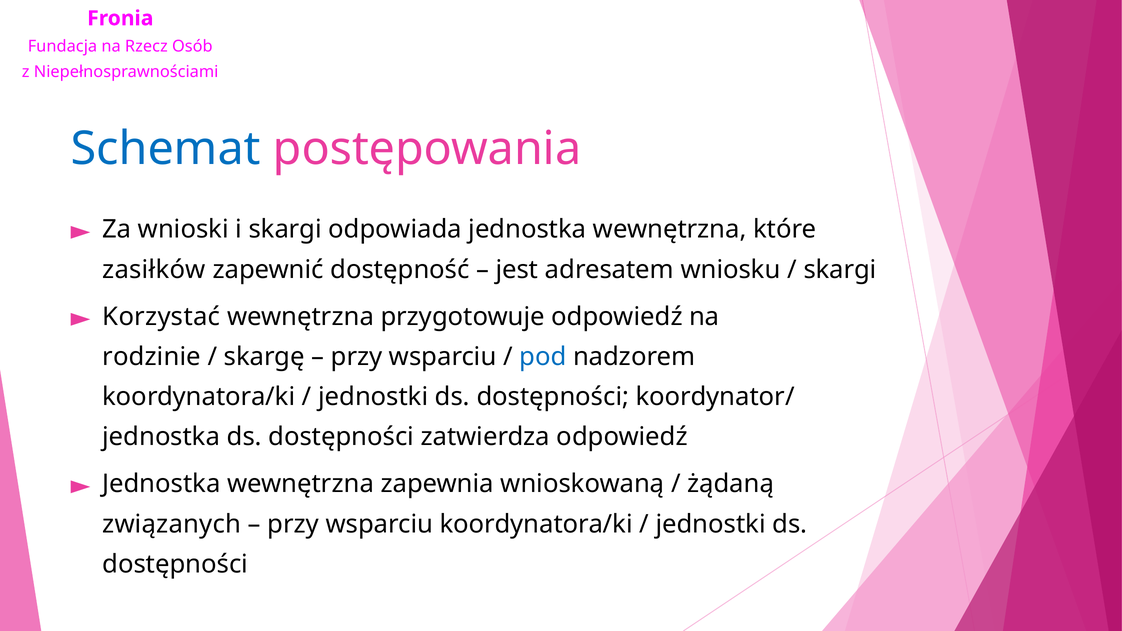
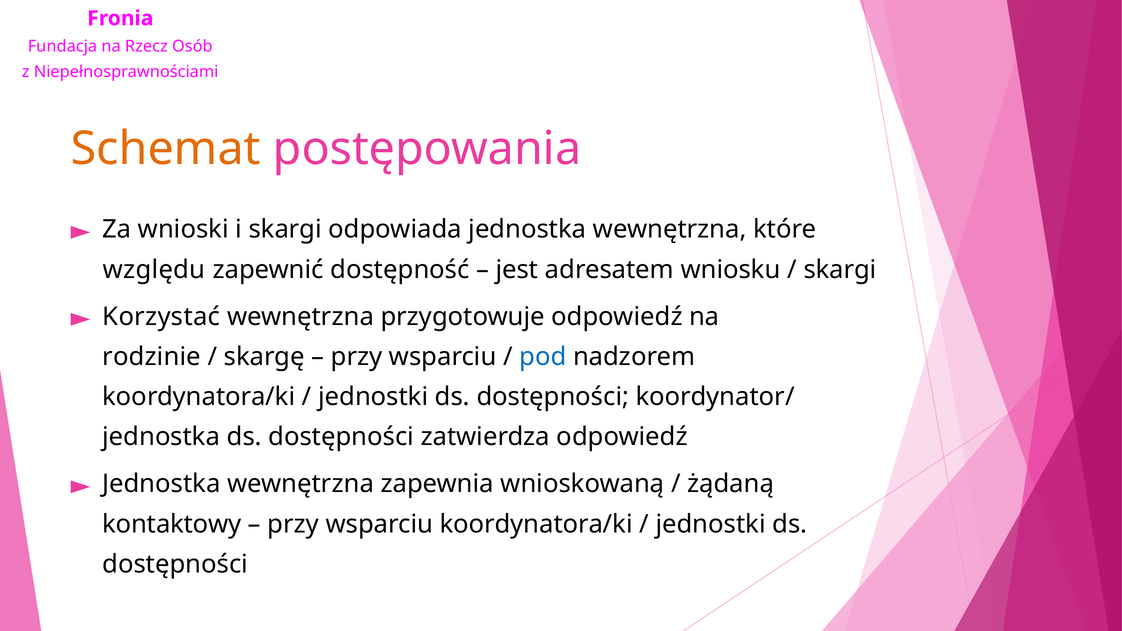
Schemat colour: blue -> orange (166, 149)
zasiłków: zasiłków -> względu (154, 270)
związanych: związanych -> kontaktowy (172, 524)
